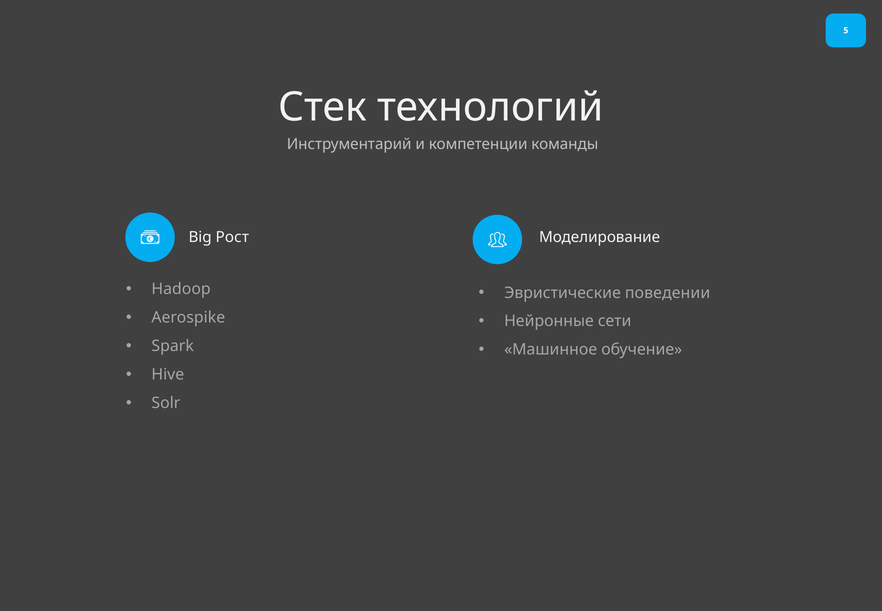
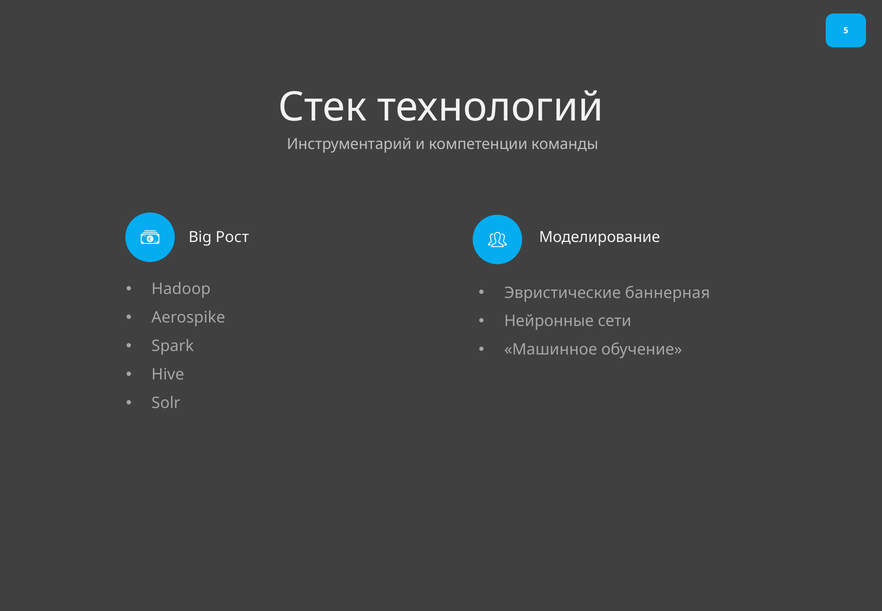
поведении: поведении -> баннерная (668, 293)
